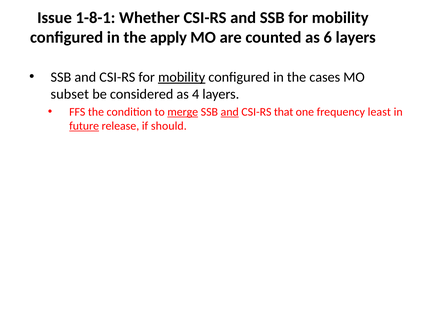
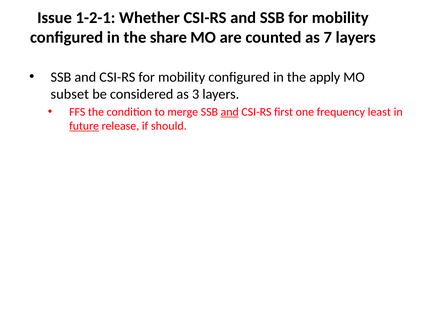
1-8-1: 1-8-1 -> 1-2-1 (95, 18)
apply: apply -> share (168, 38)
6: 6 -> 7 (328, 38)
mobility underline: present -> none (182, 77)
cases: cases -> apply (325, 77)
4: 4 -> 3 (196, 94)
merge underline: present -> none (183, 112)
that: that -> first (284, 112)
